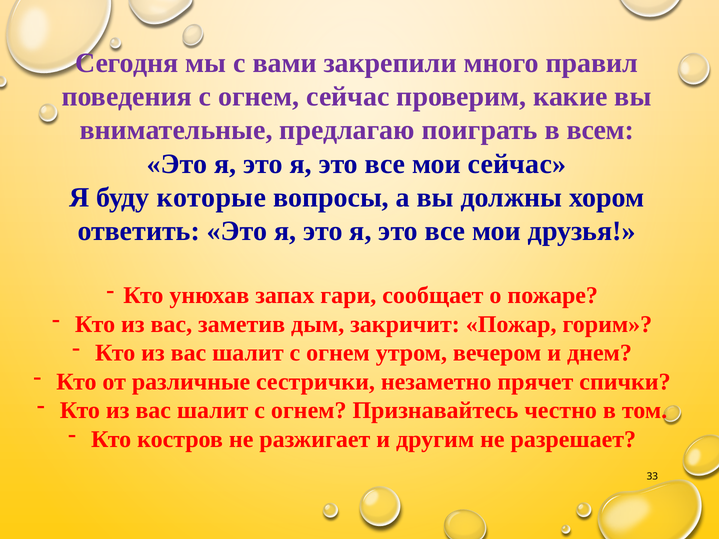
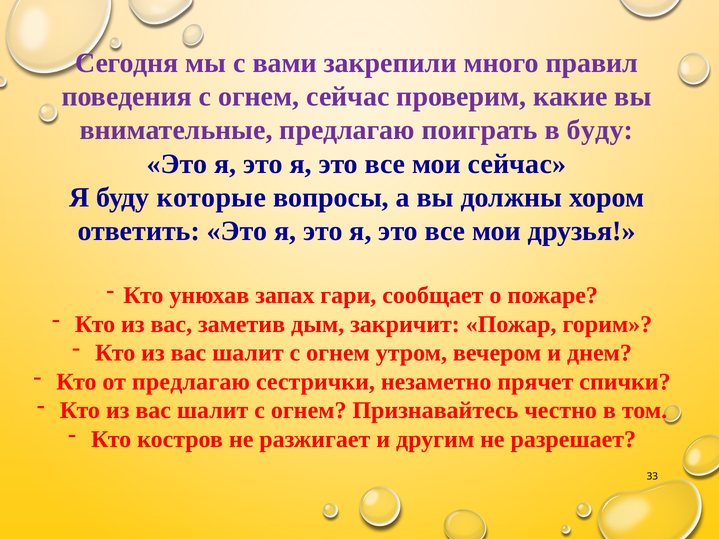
в всем: всем -> буду (600, 130)
от различные: различные -> предлагаю (191, 382)
